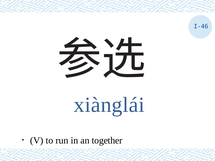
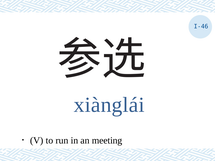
together: together -> meeting (107, 141)
